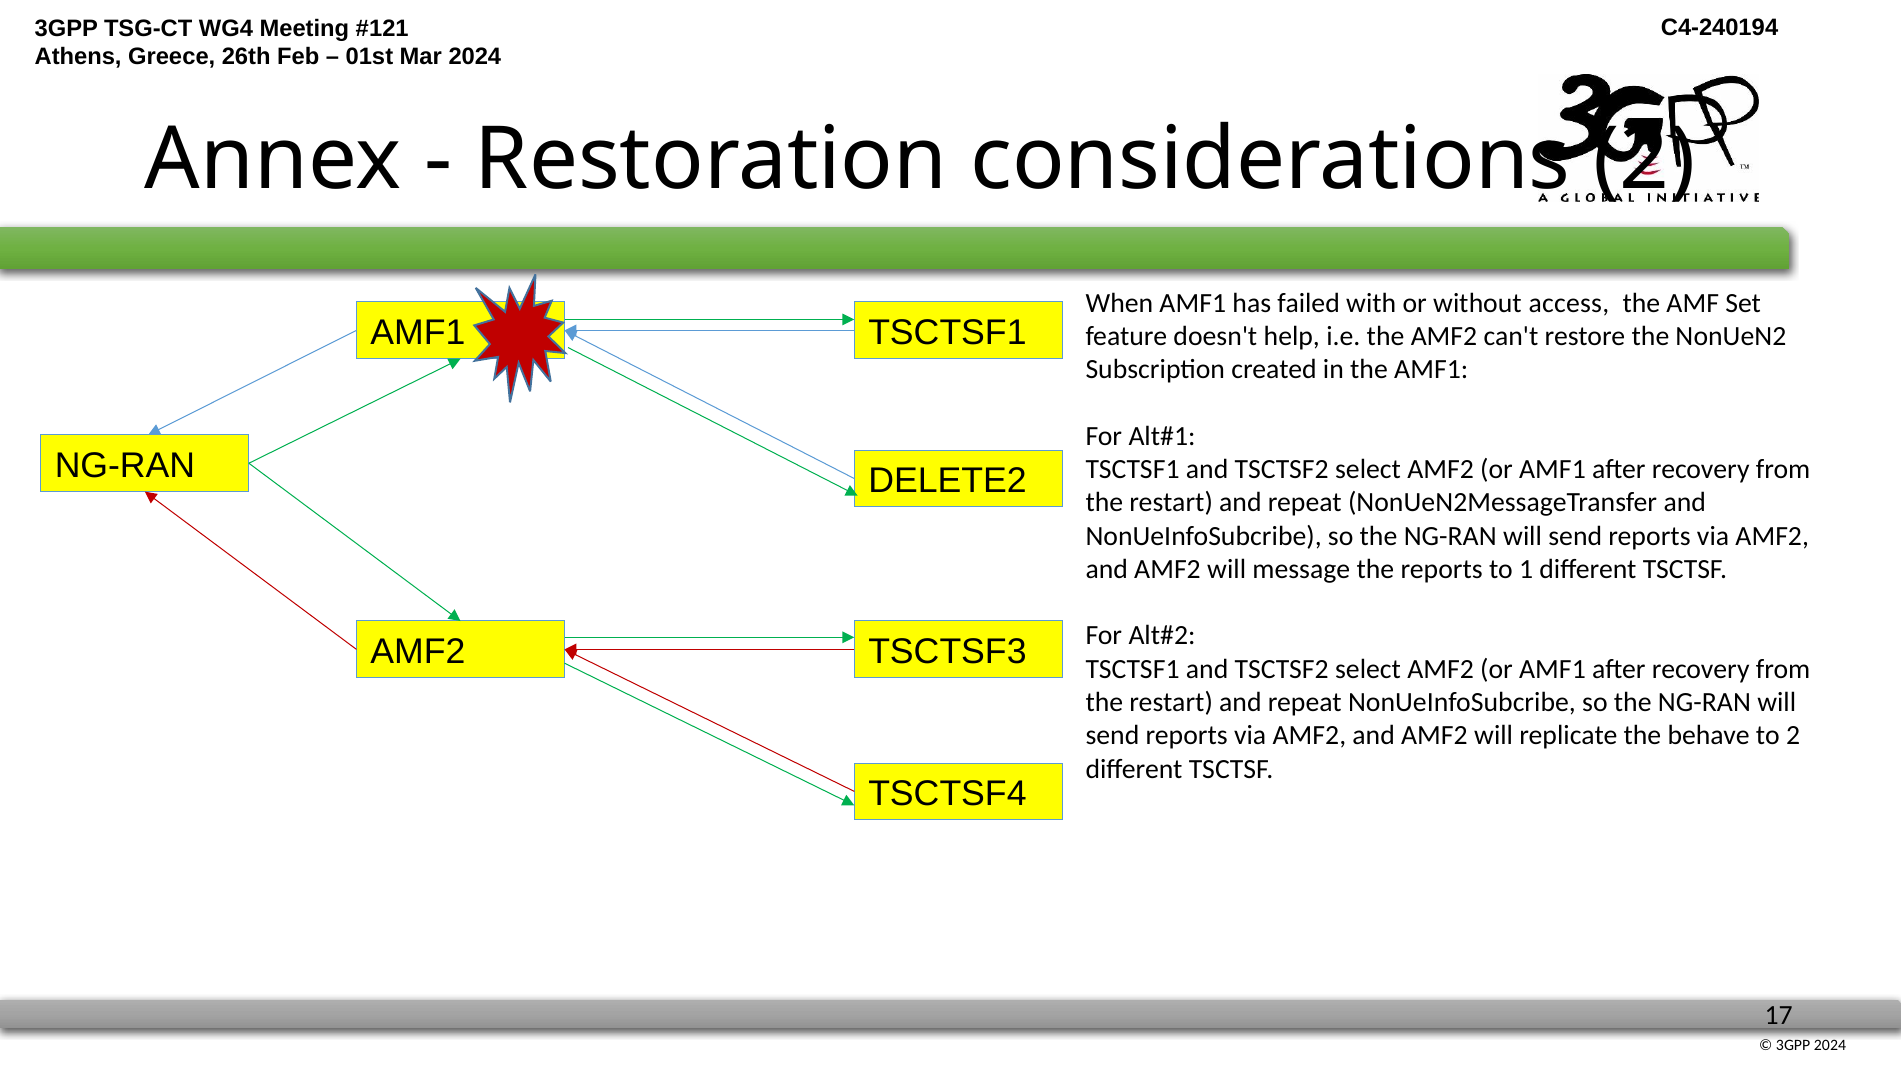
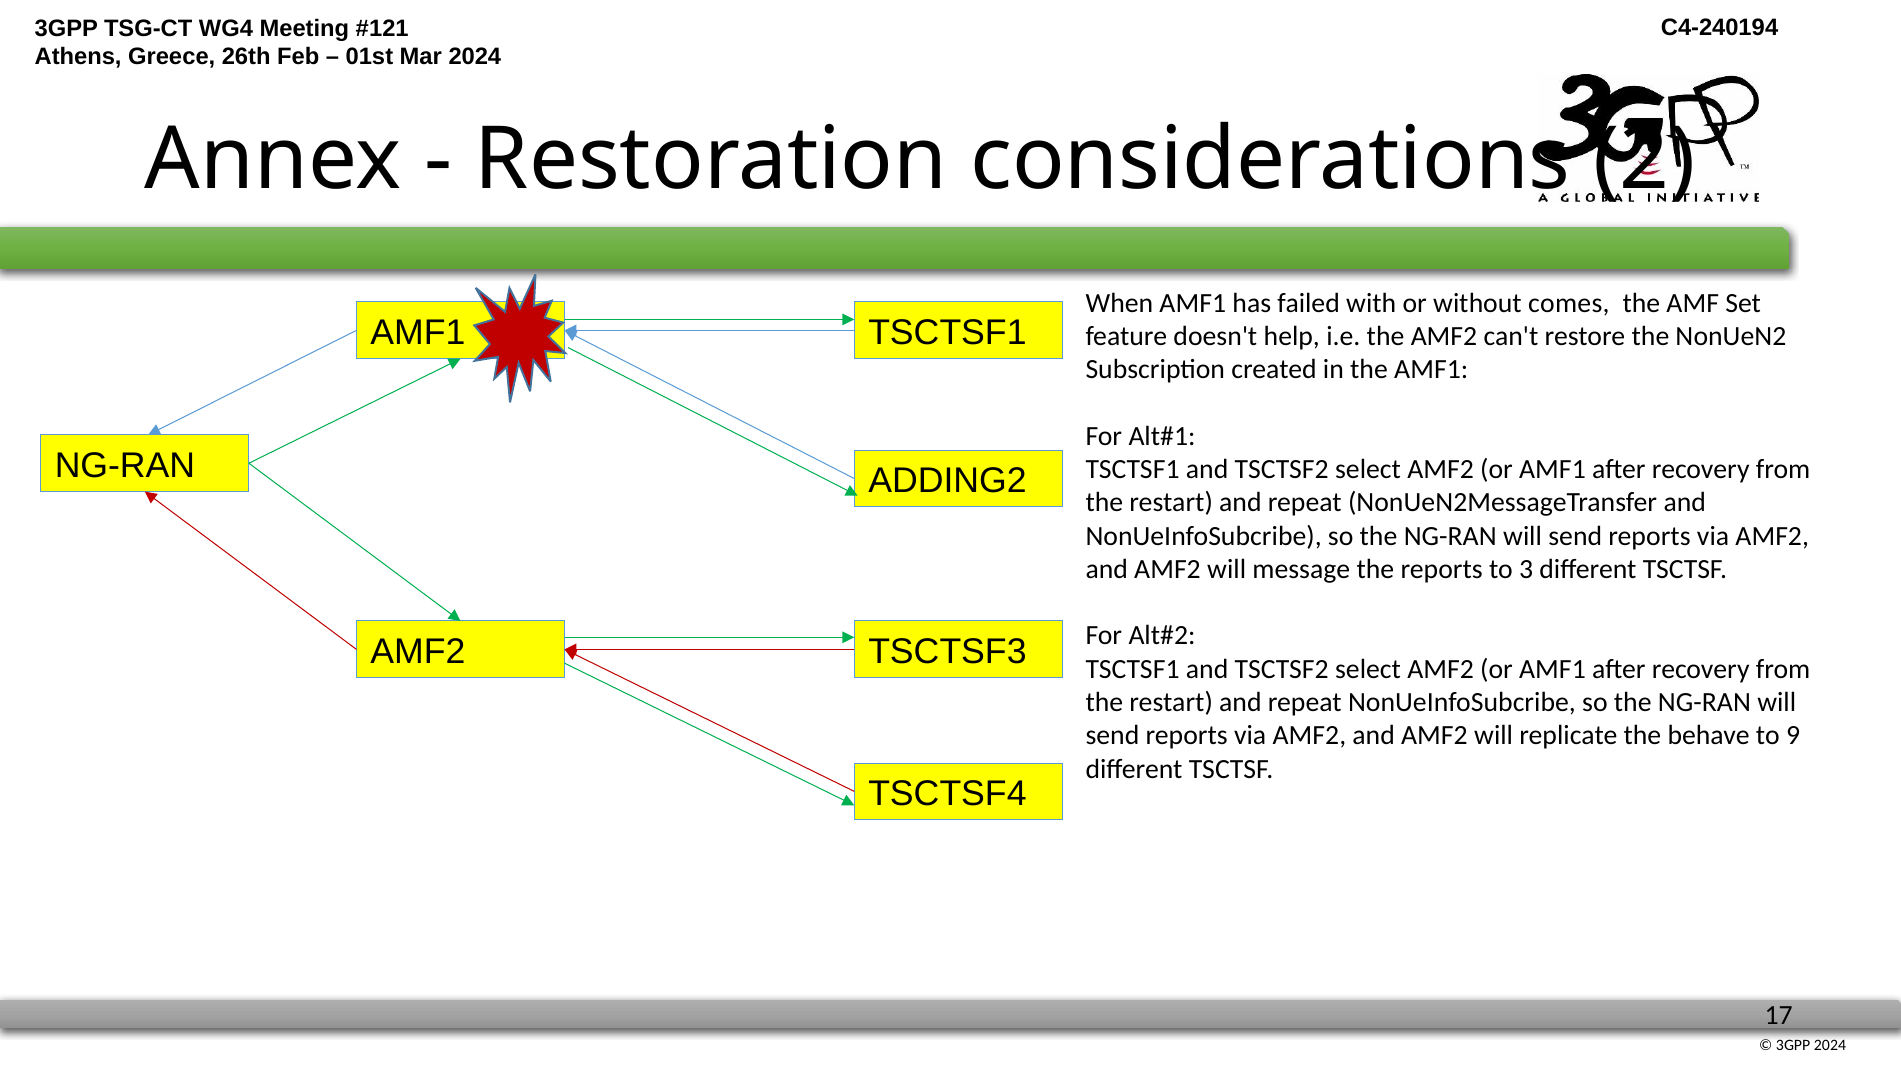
access: access -> comes (1569, 303)
DELETE2: DELETE2 -> ADDING2 (947, 481)
1: 1 -> 3 (1526, 569)
to 2: 2 -> 9 (1793, 736)
